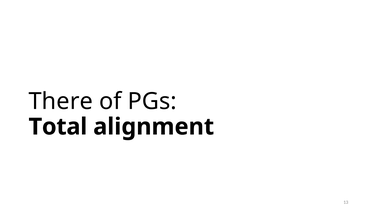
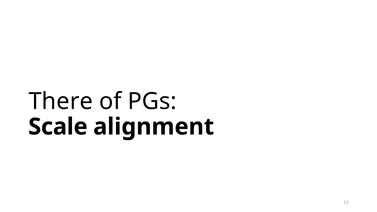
Total: Total -> Scale (58, 127)
